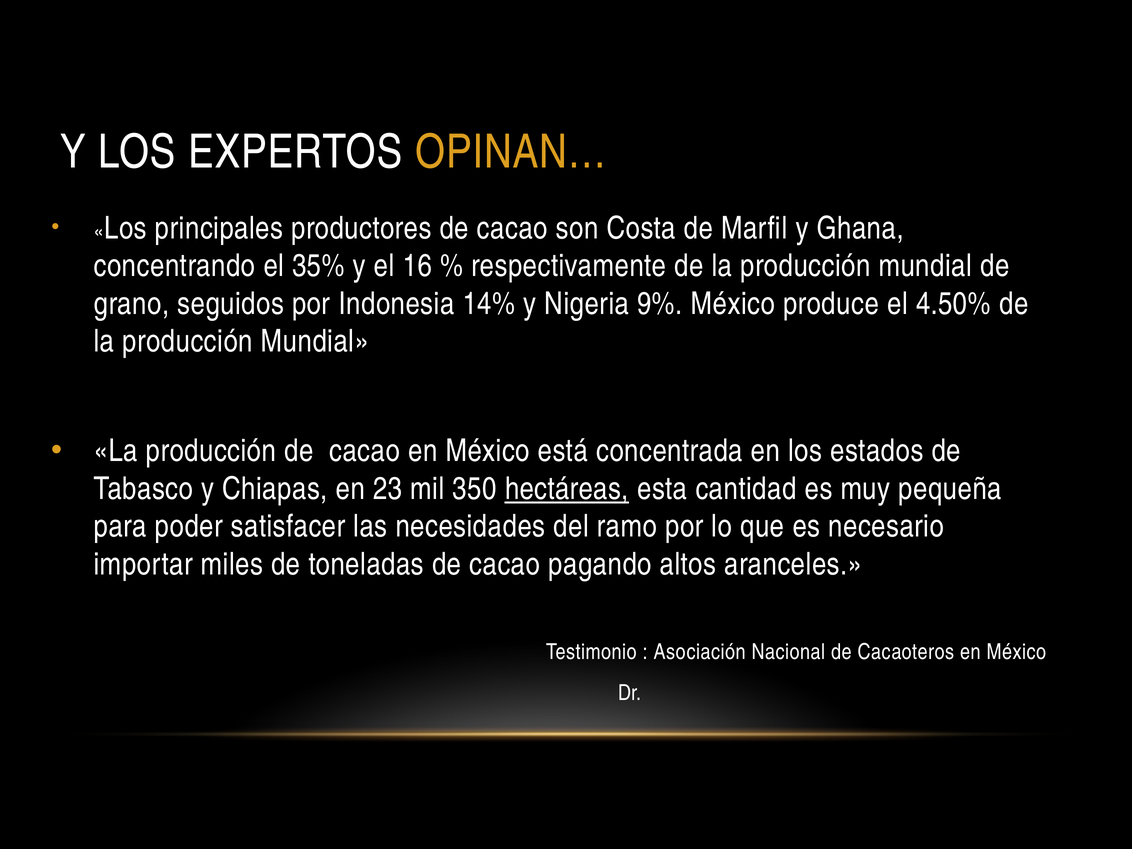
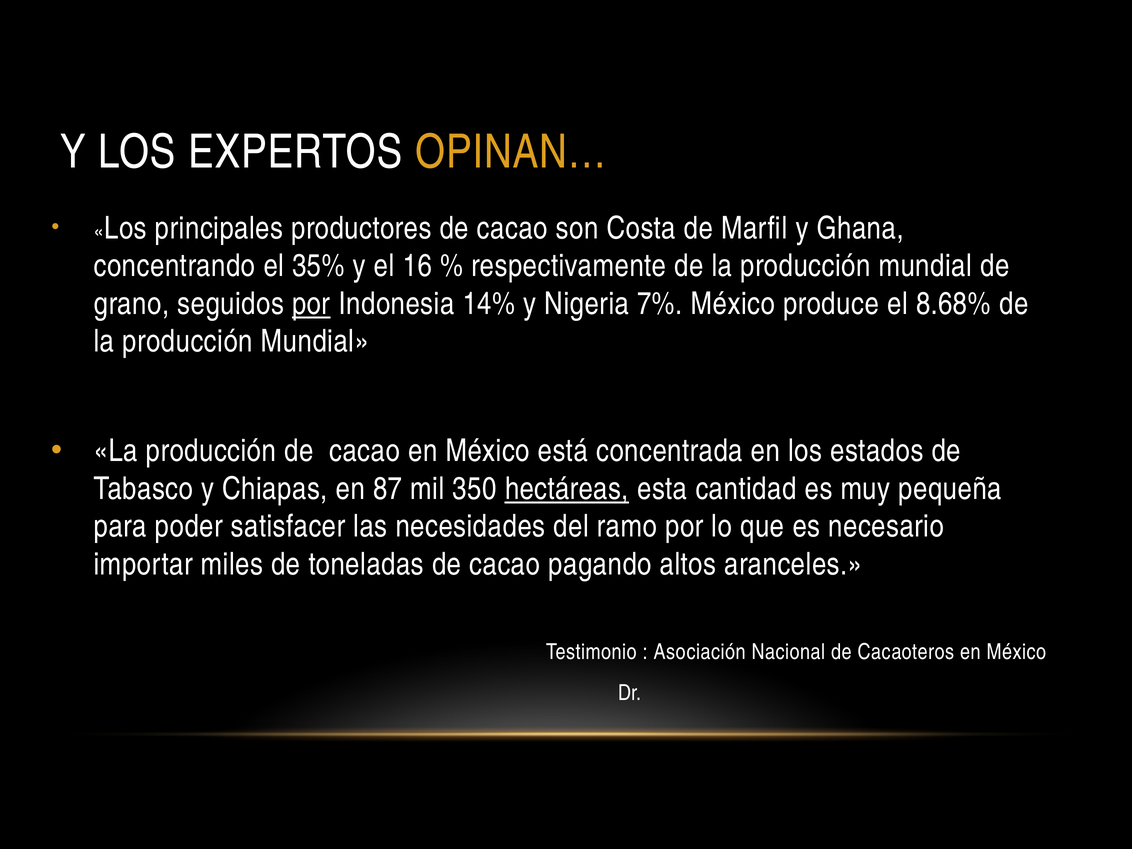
por underline: none -> present (311, 304)
9%: 9% -> 7% (660, 304)
4.50%: 4.50% -> 8.68% (953, 304)
23: 23 -> 87 (388, 489)
